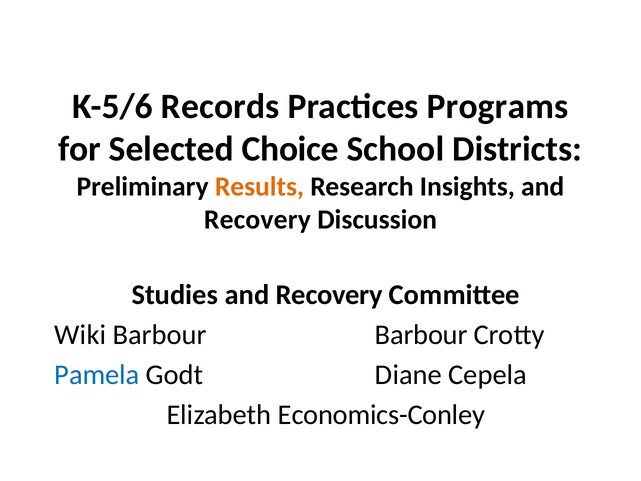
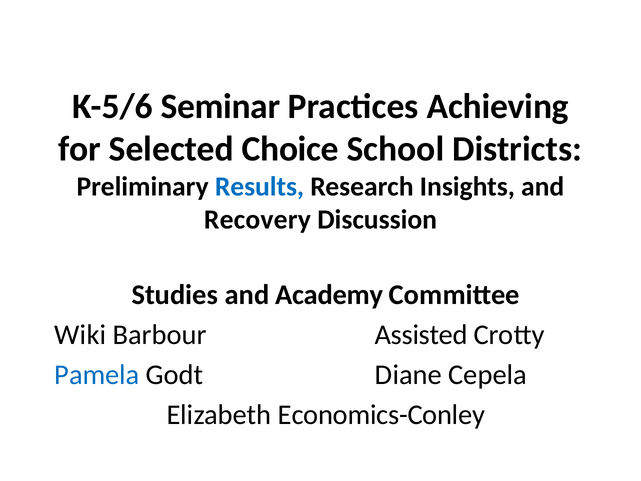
Records: Records -> Seminar (220, 106)
Programs: Programs -> Achieving (498, 106)
Results colour: orange -> blue (259, 186)
Studies and Recovery: Recovery -> Academy (329, 295)
Barbour Barbour: Barbour -> Assisted (421, 335)
